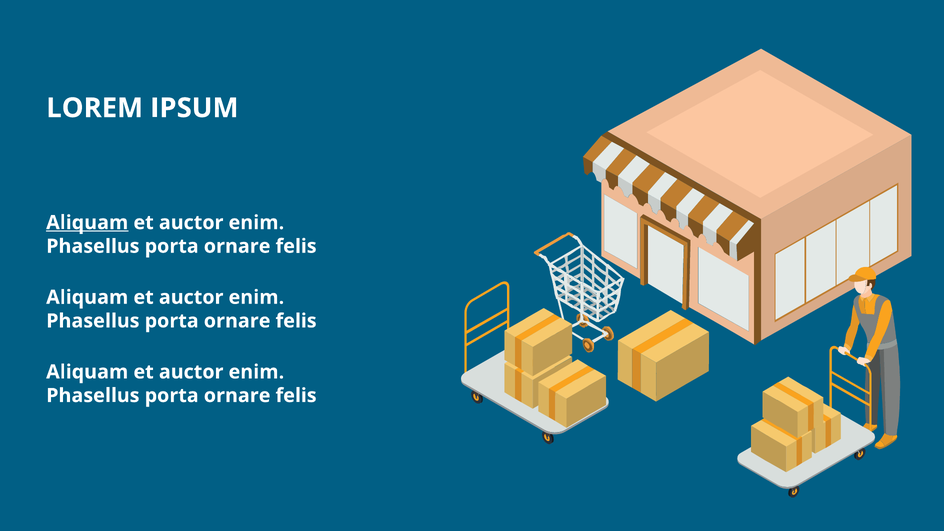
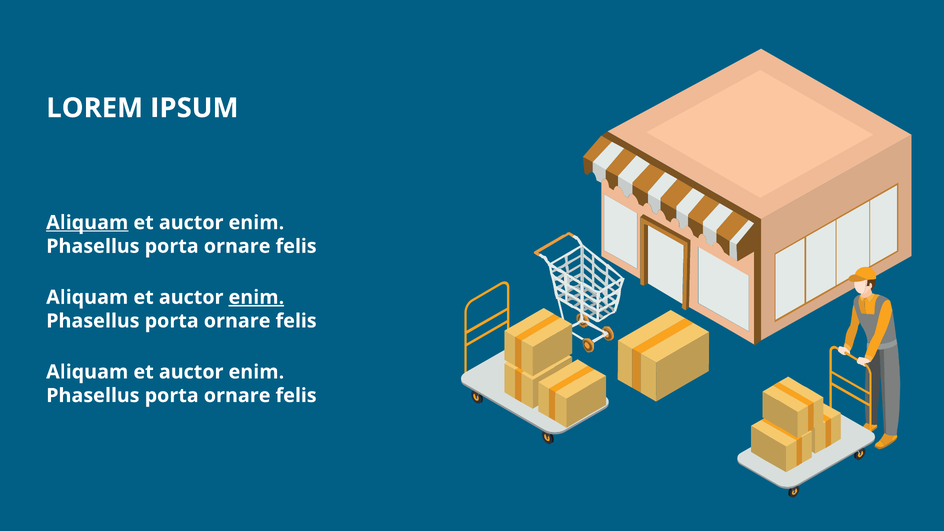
enim underline: none -> present (256, 297)
